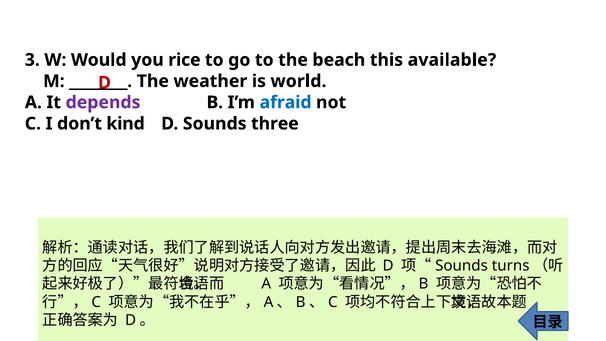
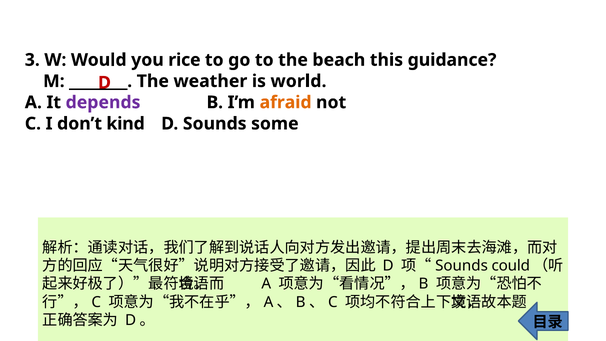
available: available -> guidance (452, 60)
afraid colour: blue -> orange (286, 102)
three: three -> some (275, 124)
turns: turns -> could (511, 266)
